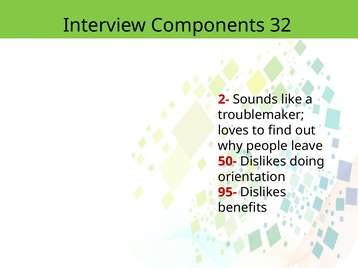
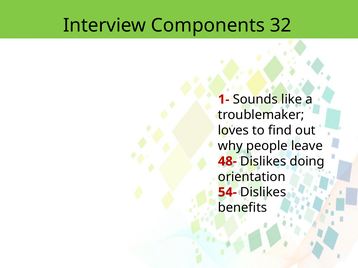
2-: 2- -> 1- (224, 100)
50-: 50- -> 48- (227, 162)
95-: 95- -> 54- (227, 193)
